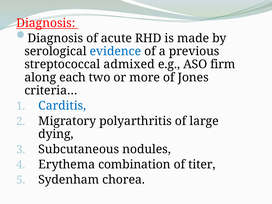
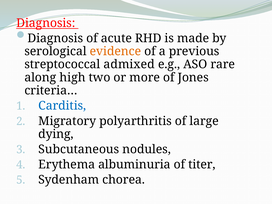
evidence colour: blue -> orange (115, 51)
firm: firm -> rare (223, 64)
each: each -> high (72, 77)
combination: combination -> albuminuria (134, 165)
